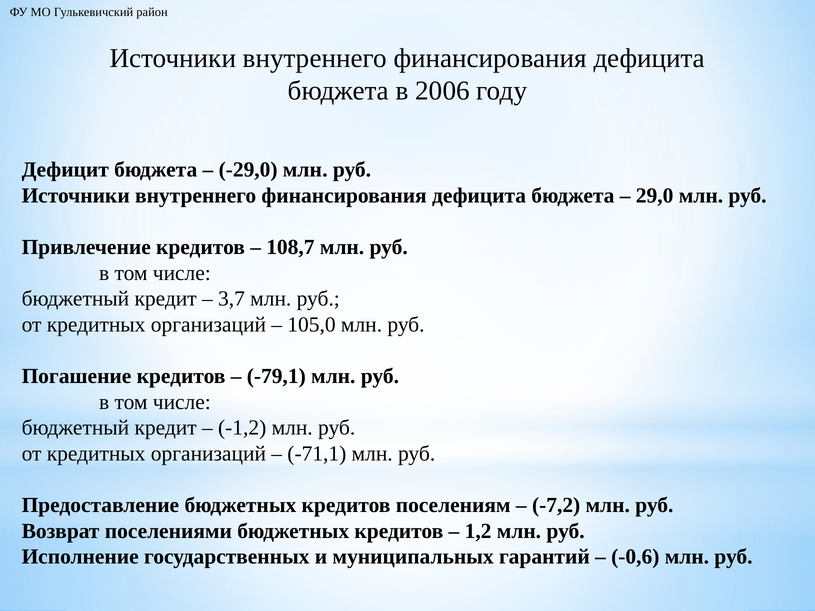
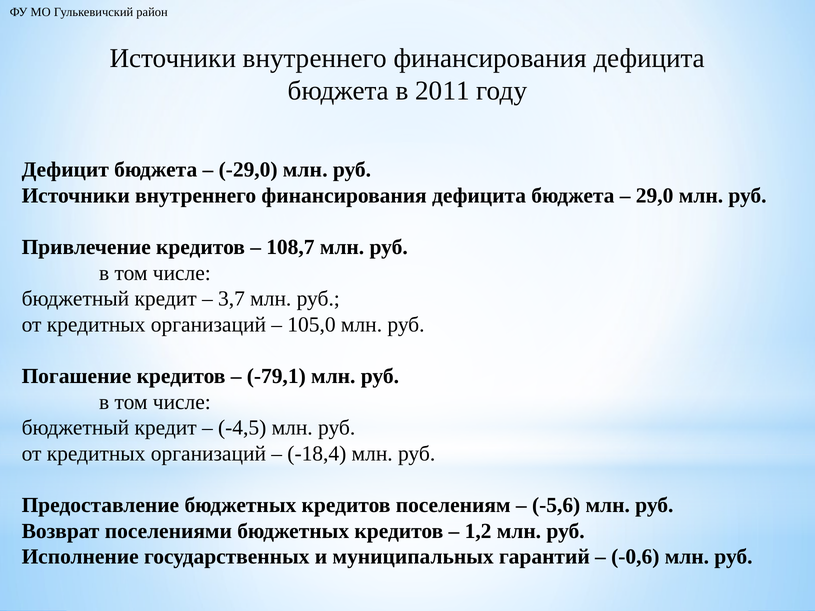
2006: 2006 -> 2011 (443, 91)
-1,2: -1,2 -> -4,5 (242, 428)
-71,1: -71,1 -> -18,4 (317, 454)
-7,2: -7,2 -> -5,6 (556, 505)
